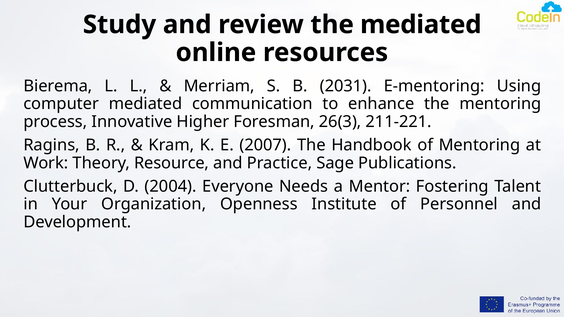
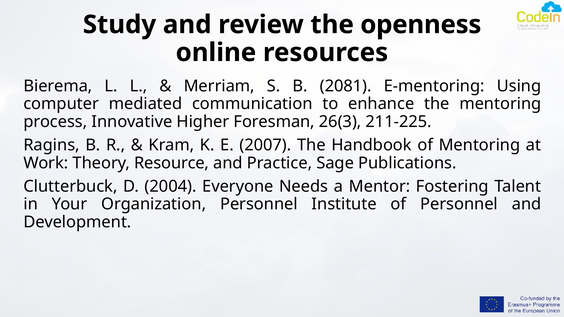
the mediated: mediated -> openness (421, 25)
2031: 2031 -> 2081 (346, 86)
211-221: 211-221 -> 211-225 (399, 122)
Organization Openness: Openness -> Personnel (259, 204)
